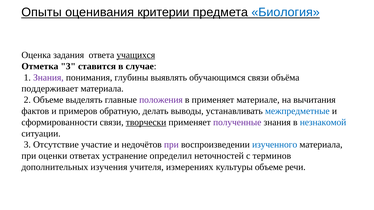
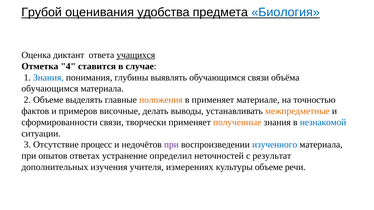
Опыты: Опыты -> Грубой (42, 12)
критерии: критерии -> удобства (163, 12)
задания: задания -> диктант (69, 55)
Отметка 3: 3 -> 4 (68, 66)
Знания colour: purple -> blue (48, 78)
поддерживает: поддерживает -> обучающимся (50, 89)
положения colour: purple -> orange (161, 100)
вычитания: вычитания -> точностью (314, 100)
обратную: обратную -> височные (120, 111)
межпредметные colour: blue -> orange (297, 111)
творчески underline: present -> none (146, 122)
полученные colour: purple -> orange (237, 122)
участие: участие -> процесс (97, 145)
оценки: оценки -> опытов (53, 156)
терминов: терминов -> результат (272, 156)
